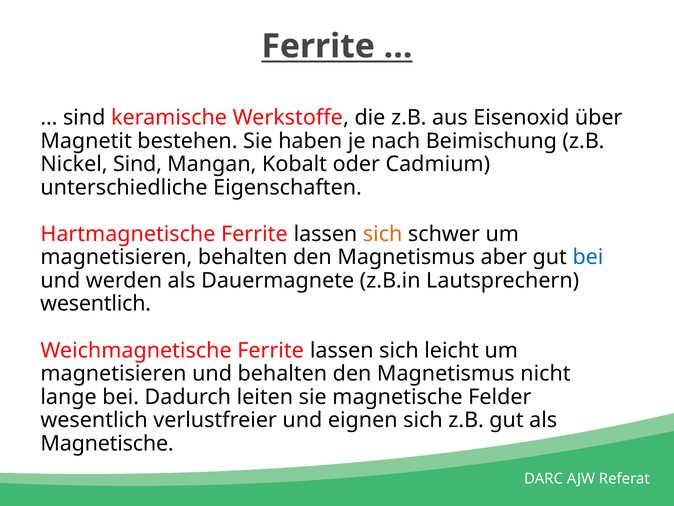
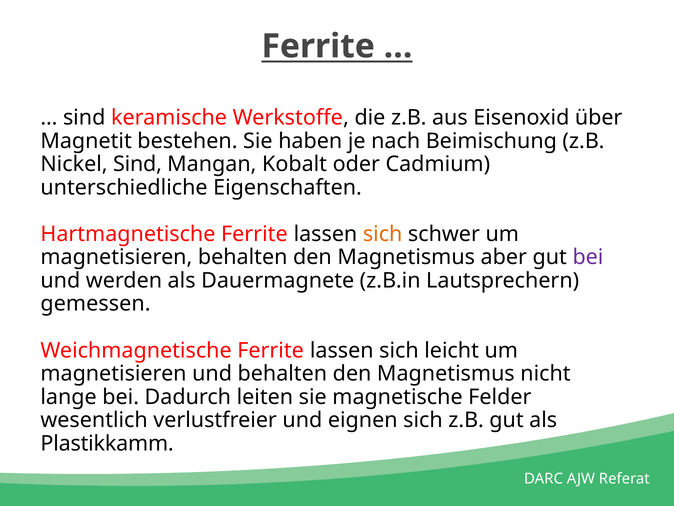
bei colour: blue -> purple (588, 257)
wesentlich: wesentlich -> gemessen (96, 304)
Magnetische: Magnetische -> Plastikkamm (107, 443)
